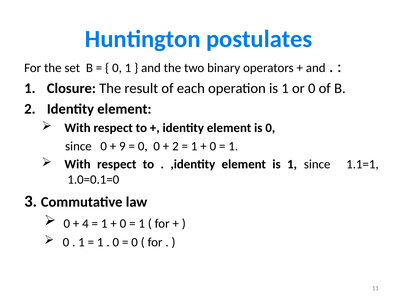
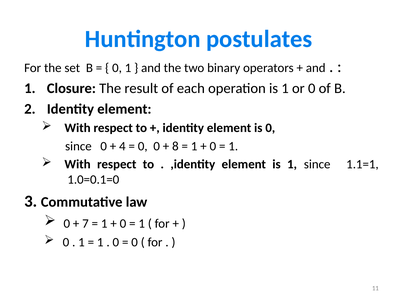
9: 9 -> 4 (122, 146)
2: 2 -> 8 (175, 146)
4: 4 -> 7 (85, 224)
